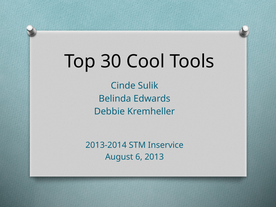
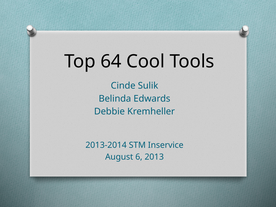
30: 30 -> 64 (111, 61)
